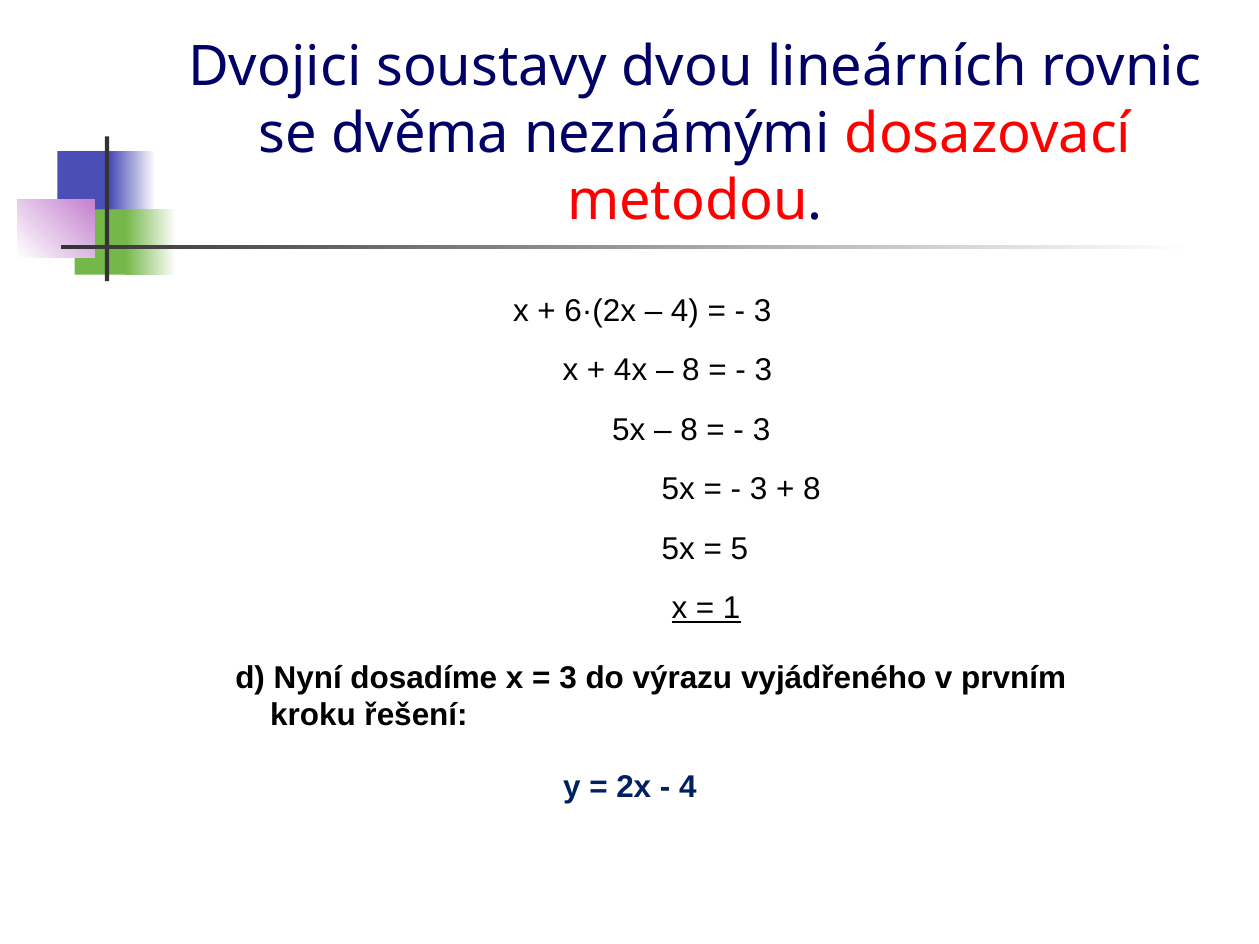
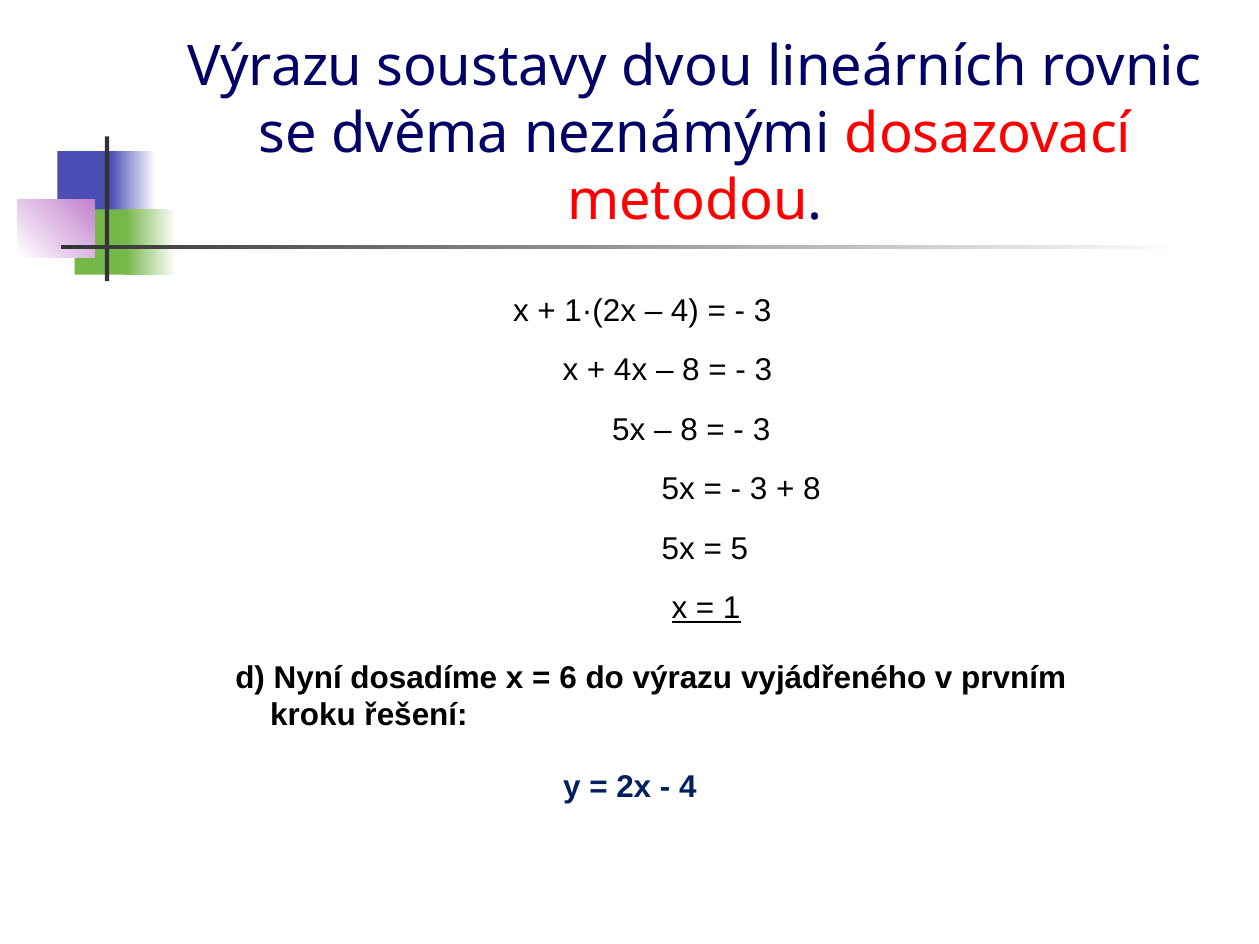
Dvojici: Dvojici -> Výrazu (275, 67)
6·(2x: 6·(2x -> 1·(2x (600, 311)
3: 3 -> 6 (568, 678)
